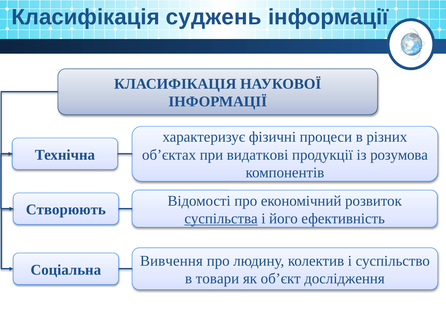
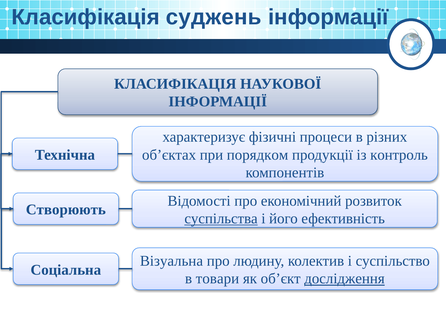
видаткові: видаткові -> порядком (258, 155)
розумова: розумова -> контроль (399, 155)
Вивчення: Вивчення -> Візуальна (171, 261)
дослідження underline: none -> present (344, 279)
